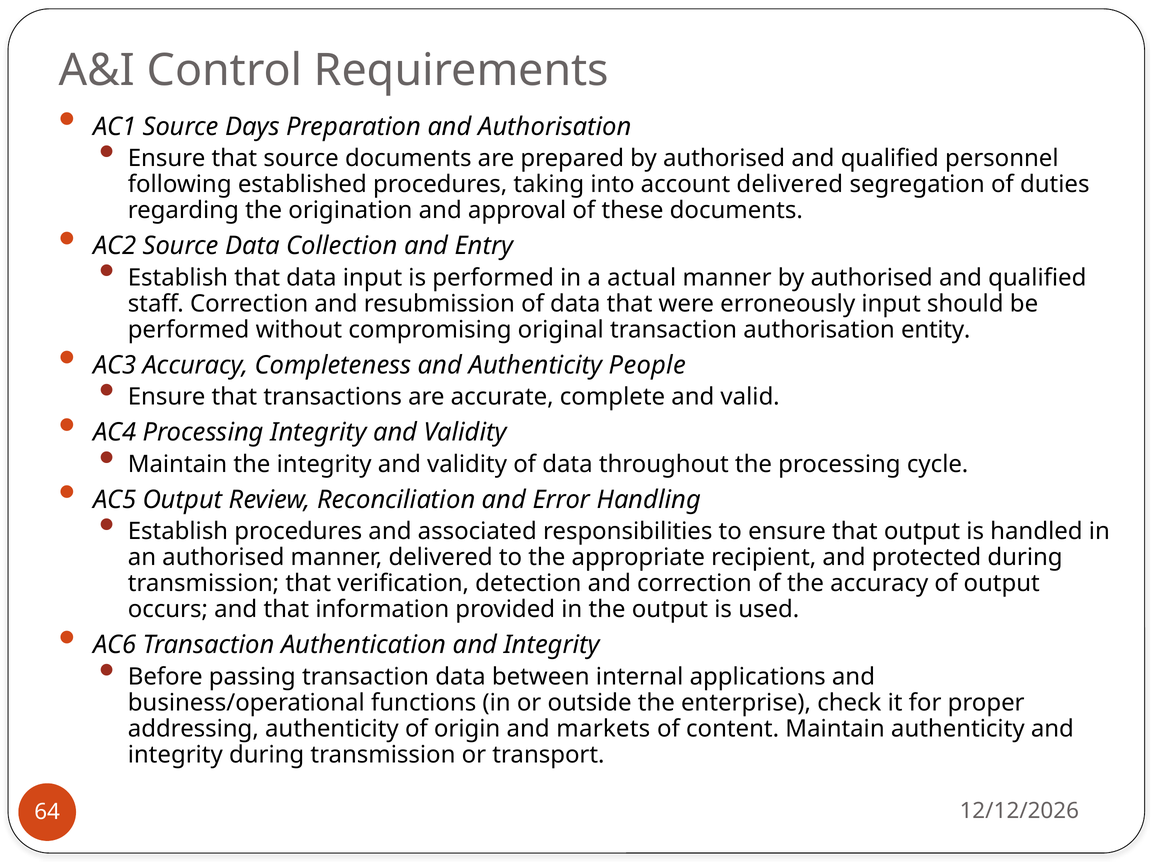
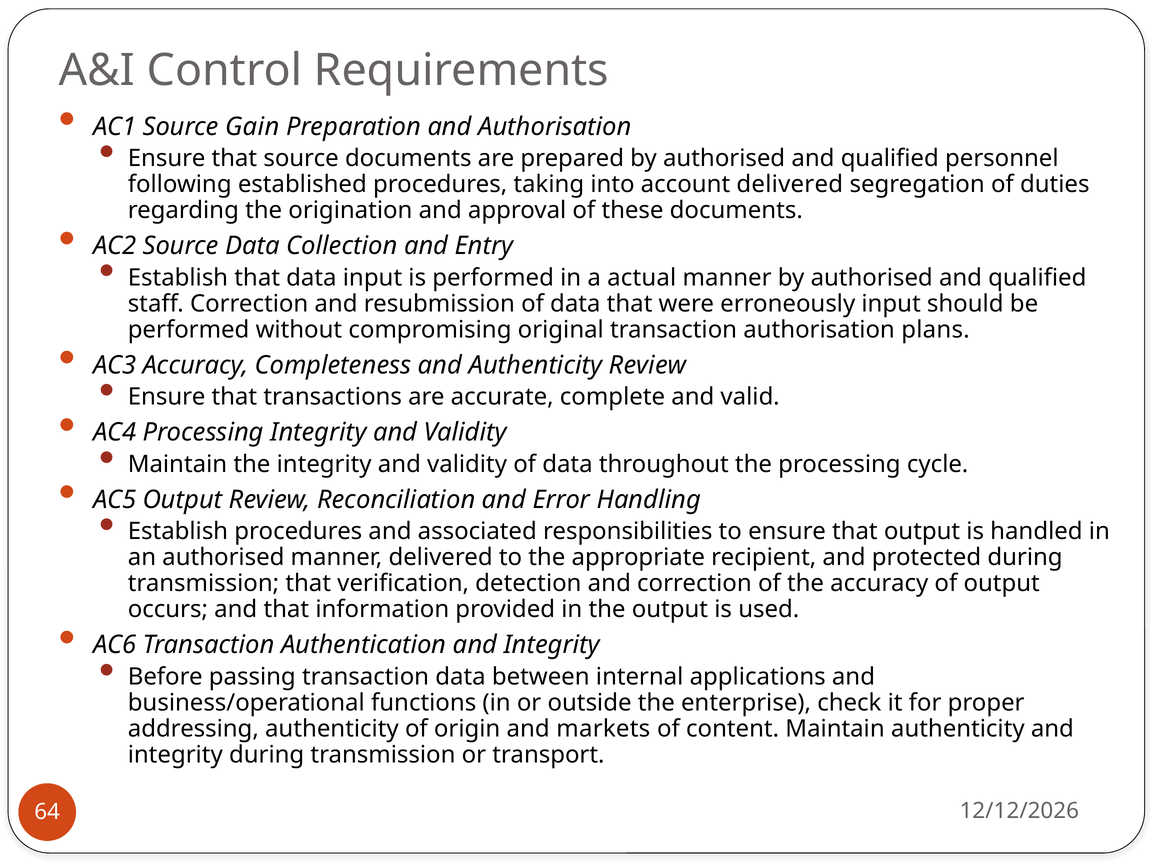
Days: Days -> Gain (252, 127)
entity: entity -> plans (935, 330)
Authenticity People: People -> Review (648, 365)
